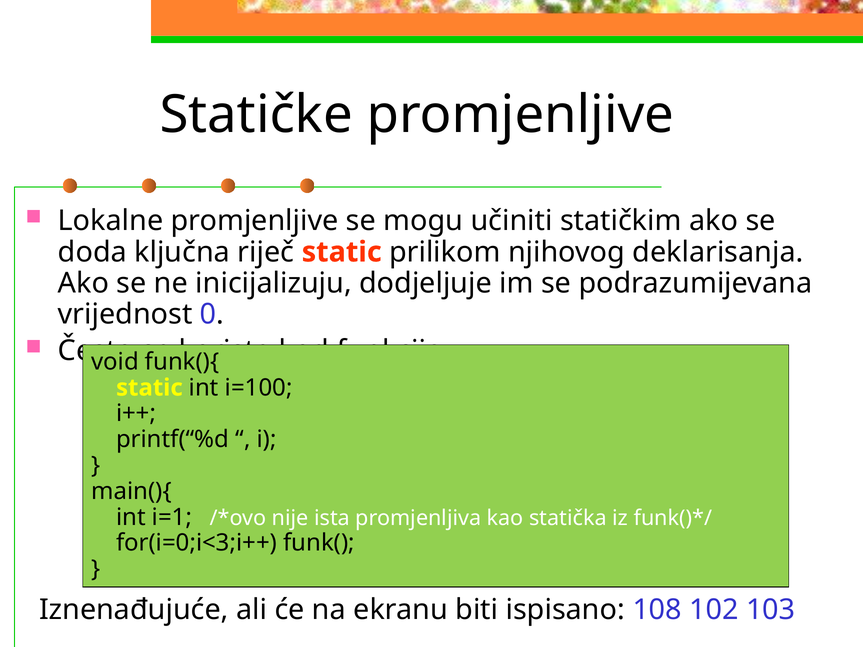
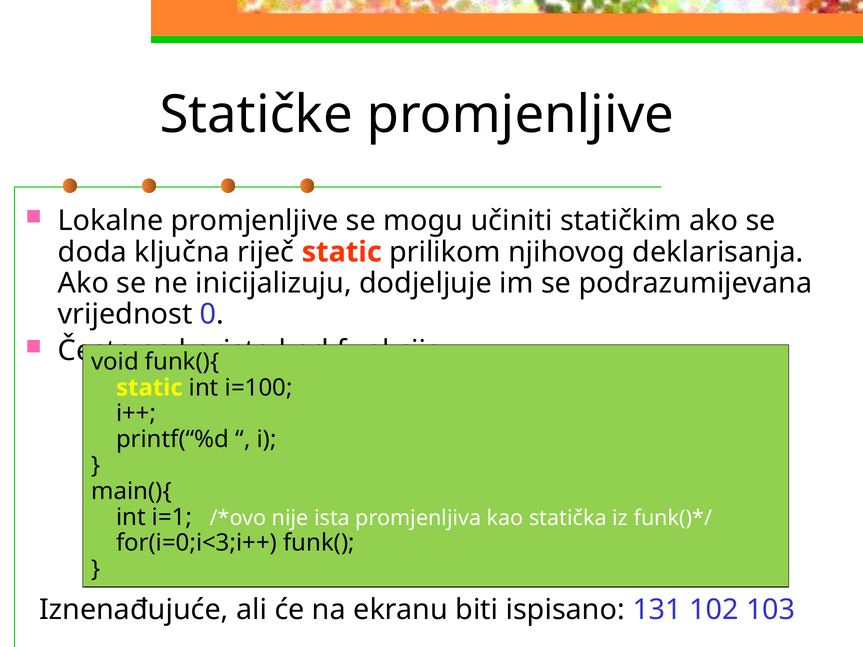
108: 108 -> 131 (657, 610)
